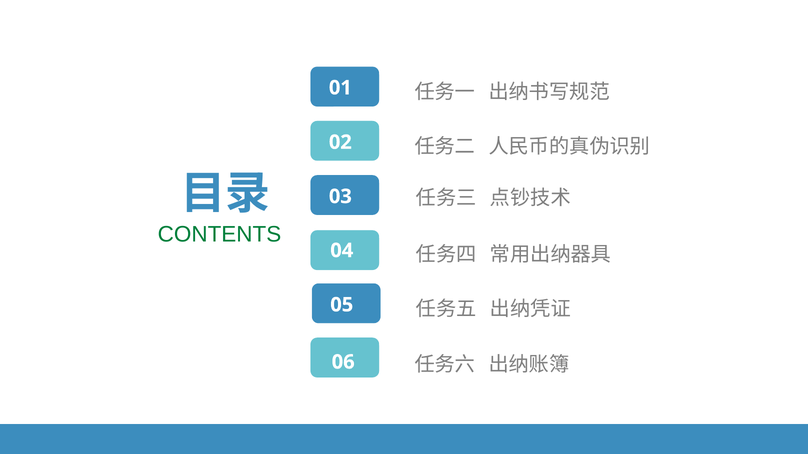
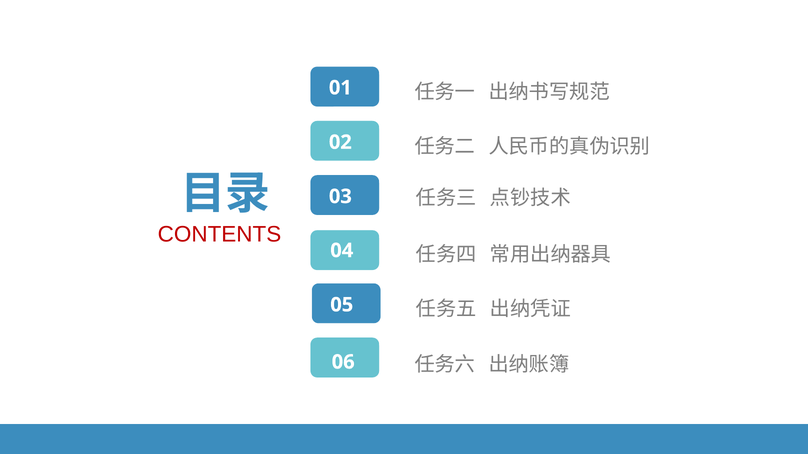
CONTENTS colour: green -> red (219, 234)
